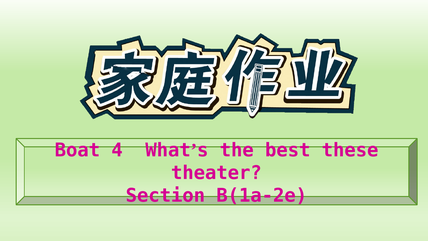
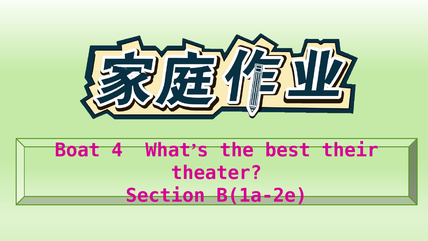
these: these -> their (350, 150)
